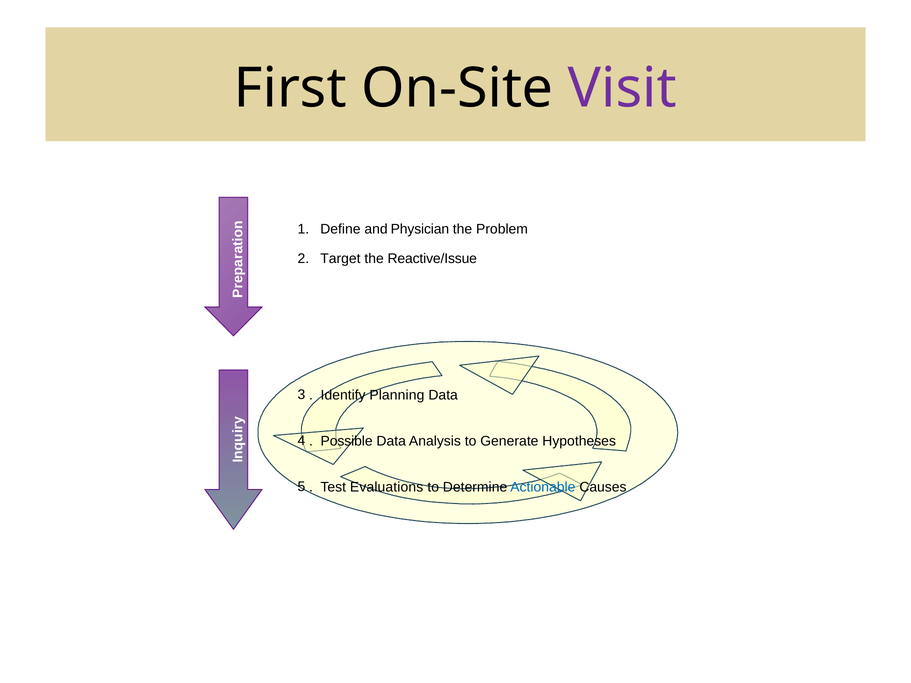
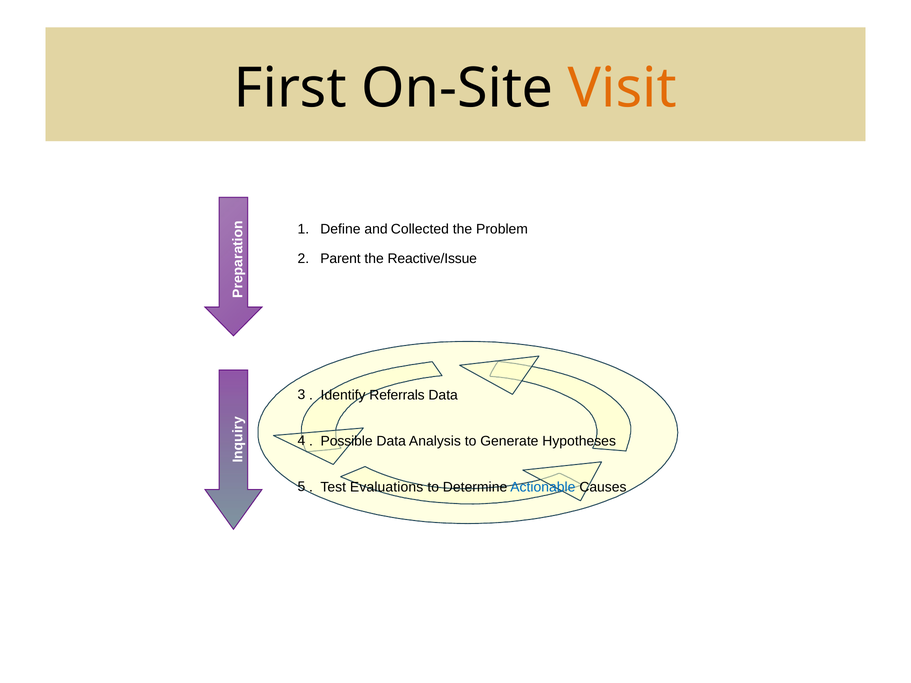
Visit colour: purple -> orange (622, 88)
Physician: Physician -> Collected (420, 229)
Target: Target -> Parent (340, 259)
Planning: Planning -> Referrals (397, 395)
